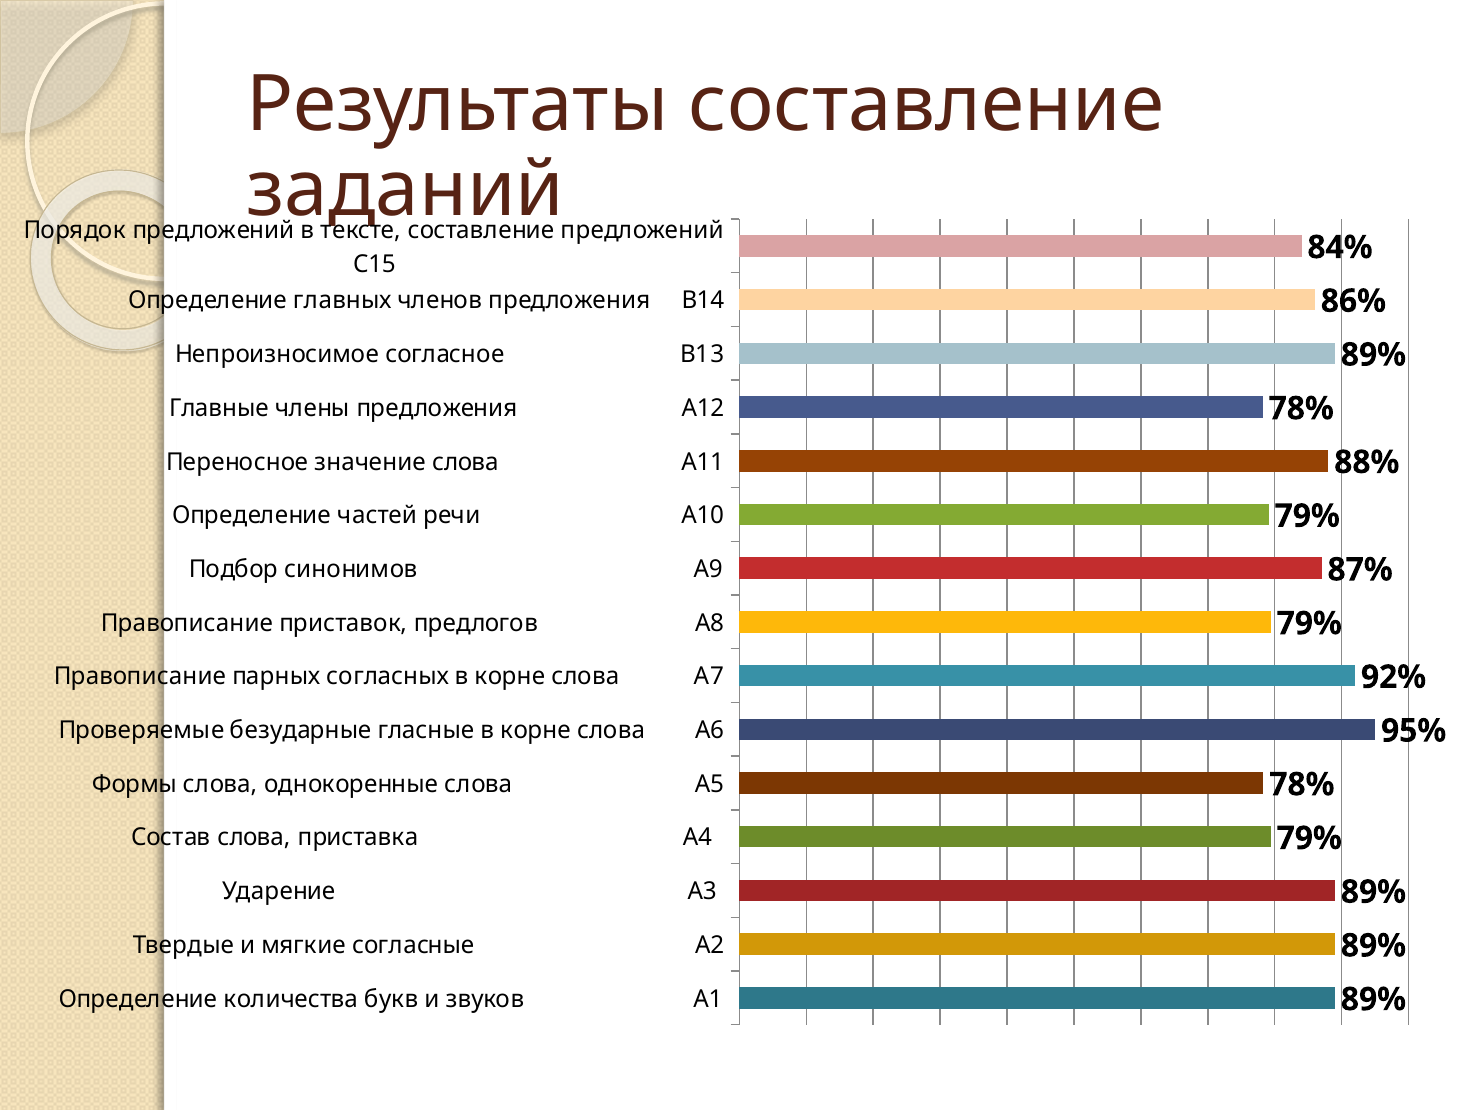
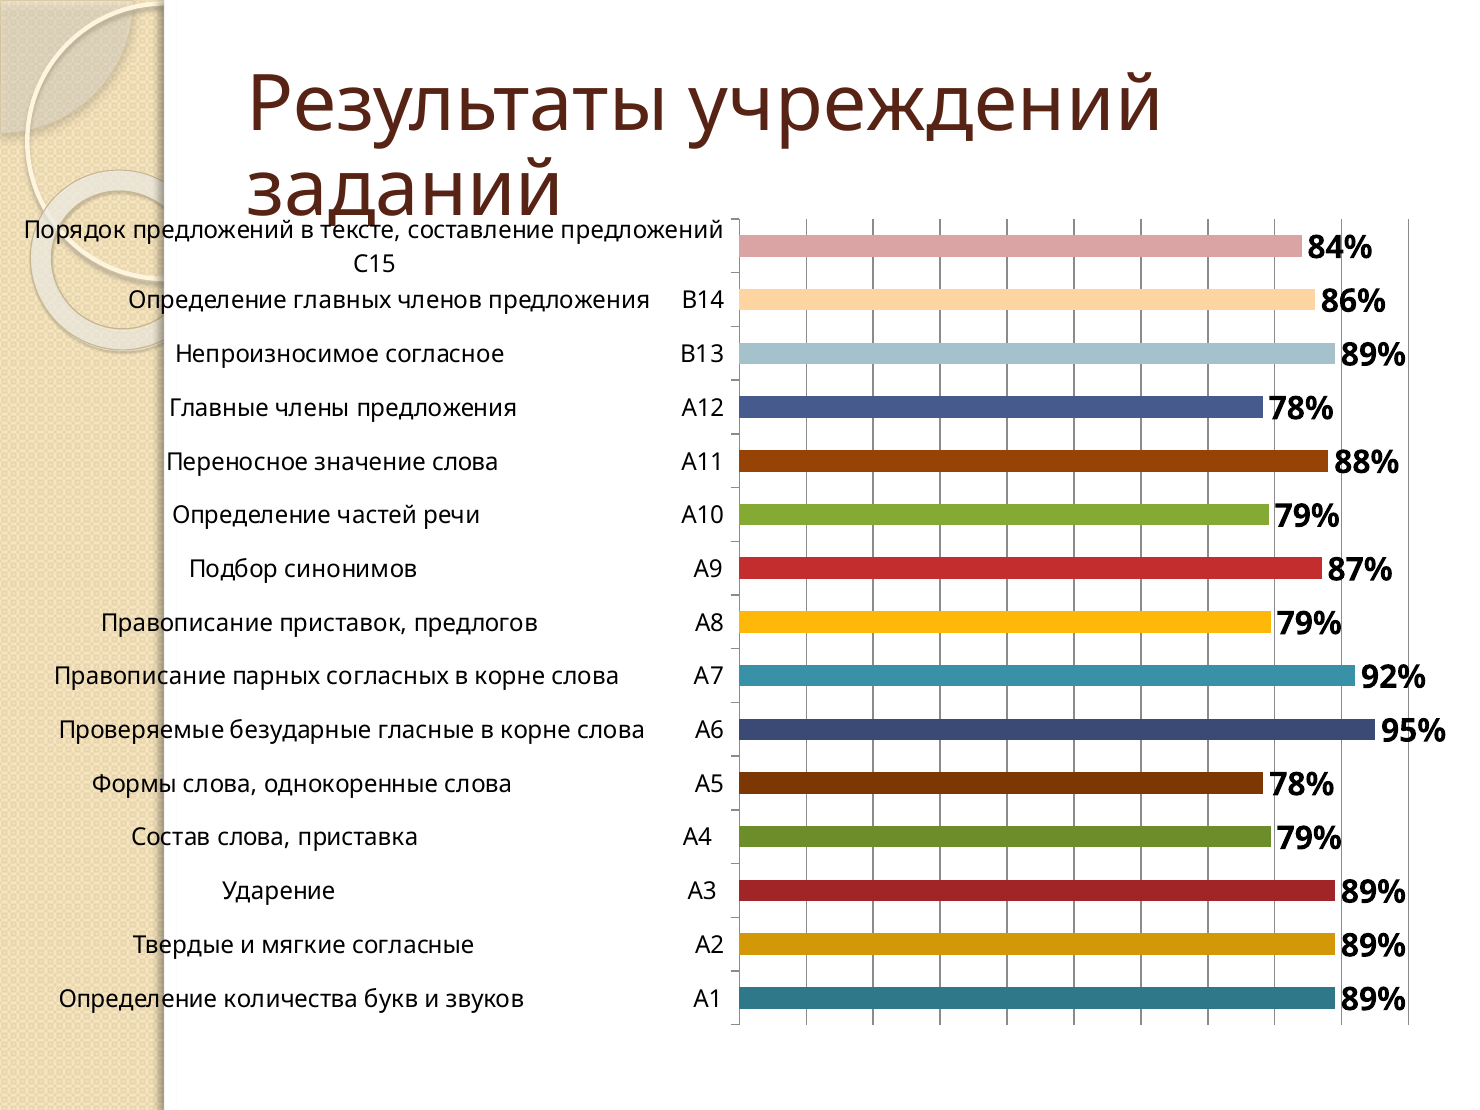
Результаты составление: составление -> учреждений (926, 105)
